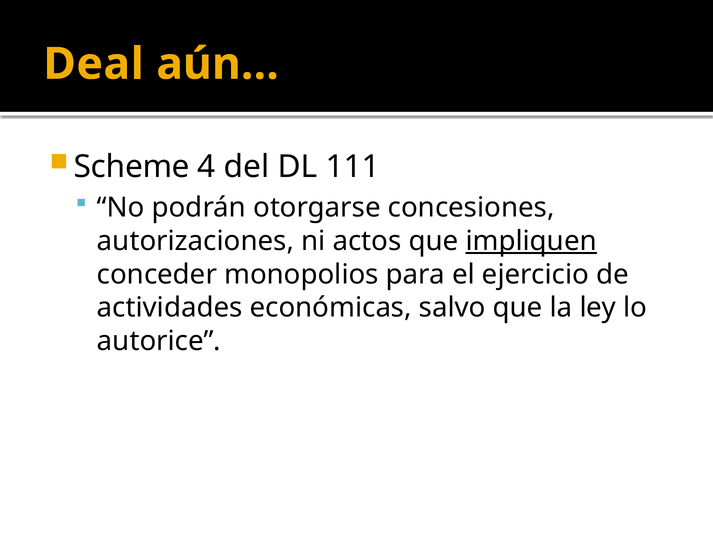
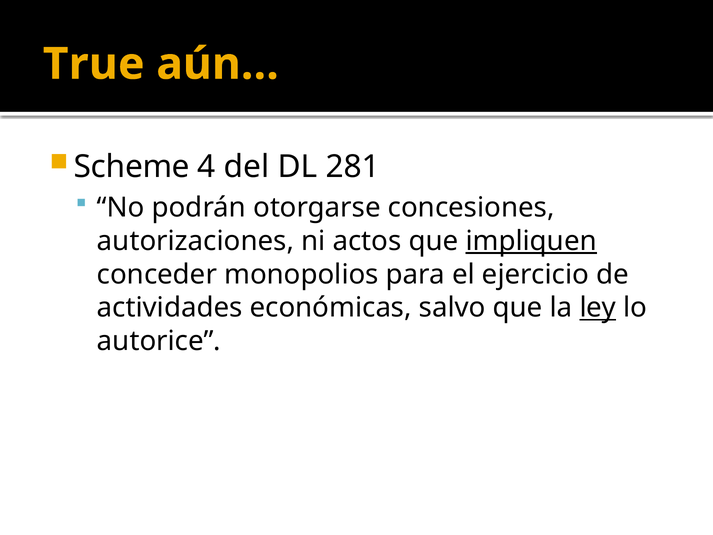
Deal: Deal -> True (94, 64)
111: 111 -> 281 (353, 167)
ley underline: none -> present (598, 308)
